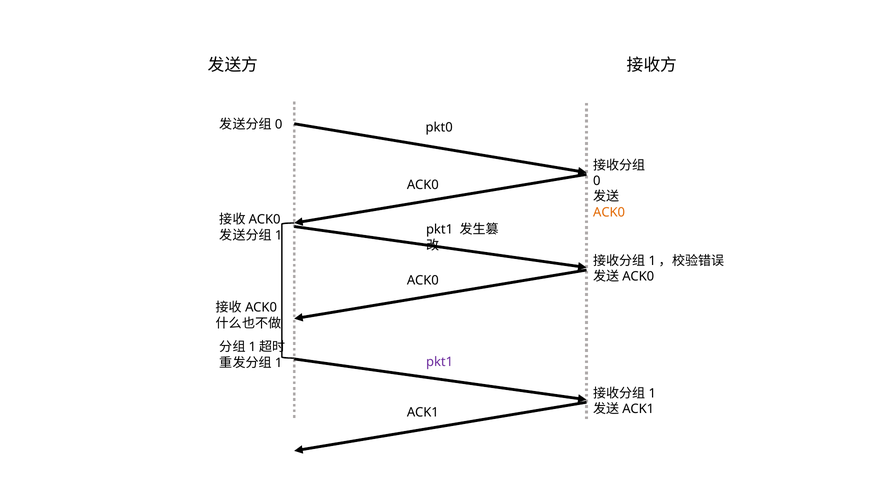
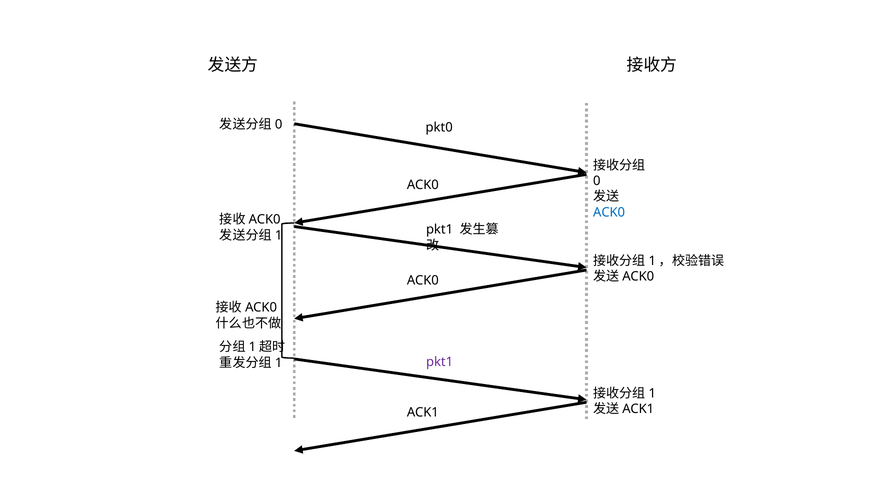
ACK0 colour: orange -> blue (609, 212)
